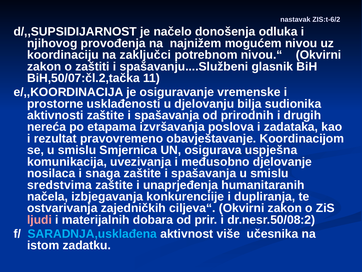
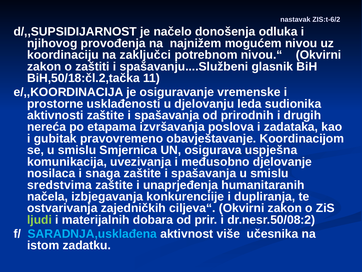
BiH,50/07:čl.2,tačka: BiH,50/07:čl.2,tačka -> BiH,50/18:čl.2,tačka (83, 78)
bilja: bilja -> leda (250, 104)
rezultat: rezultat -> gubitak (55, 138)
ljudi colour: pink -> light green (40, 219)
